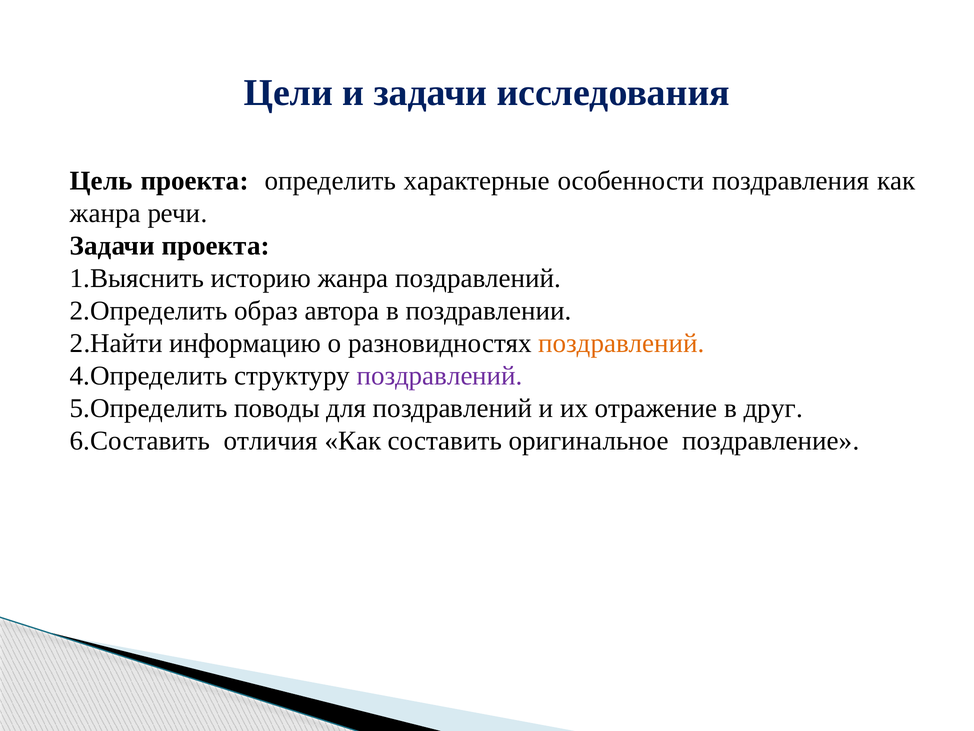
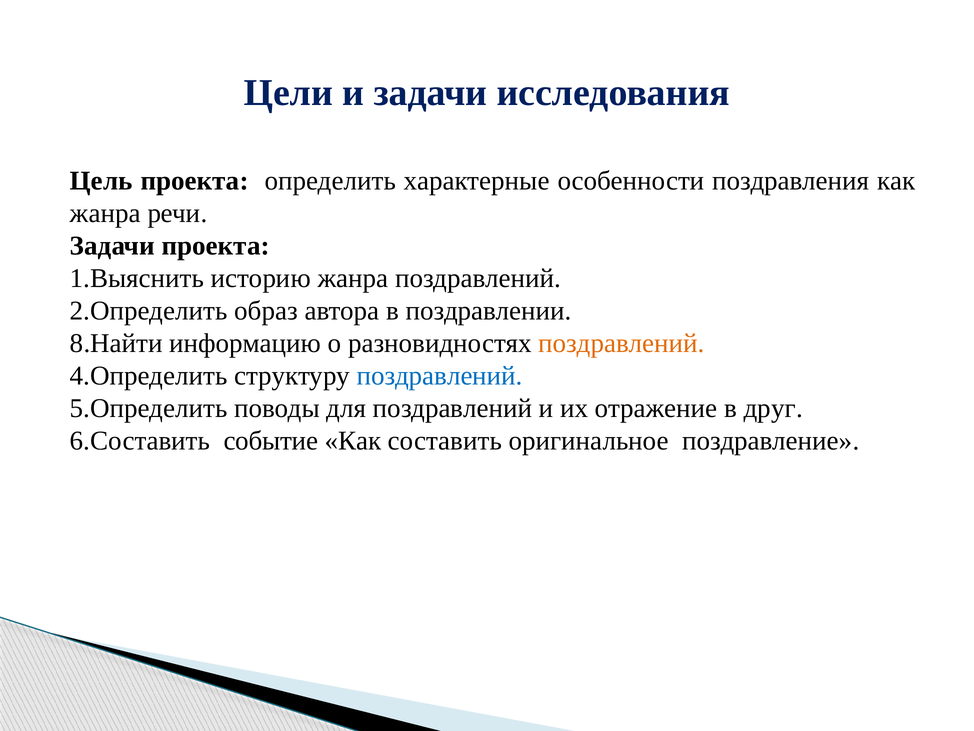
2.Найти: 2.Найти -> 8.Найти (116, 343)
поздравлений colour: purple -> blue (440, 376)
отличия: отличия -> событие (271, 441)
